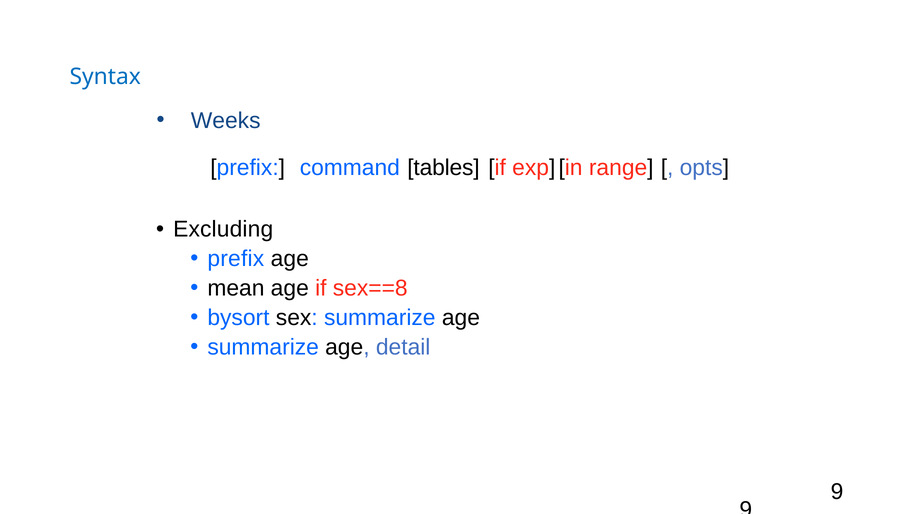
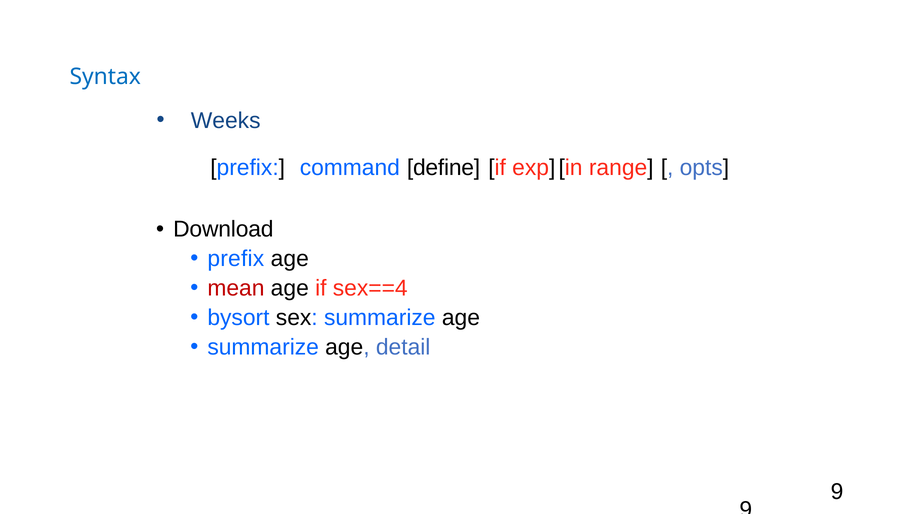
tables: tables -> define (444, 168)
Excluding: Excluding -> Download (223, 229)
mean colour: black -> red (236, 288)
sex==8: sex==8 -> sex==4 (370, 288)
